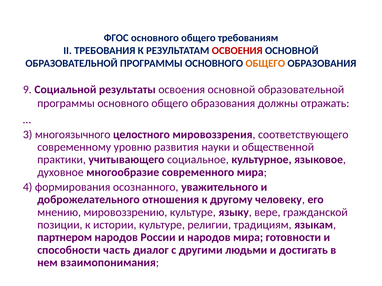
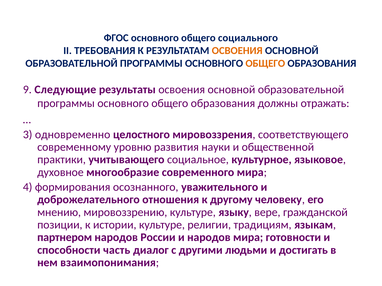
требованиям: требованиям -> социального (248, 38)
ОСВОЕНИЯ colour: red -> orange (237, 51)
Социальной: Социальной -> Следующие (65, 90)
многоязычного: многоязычного -> одновременно (73, 135)
